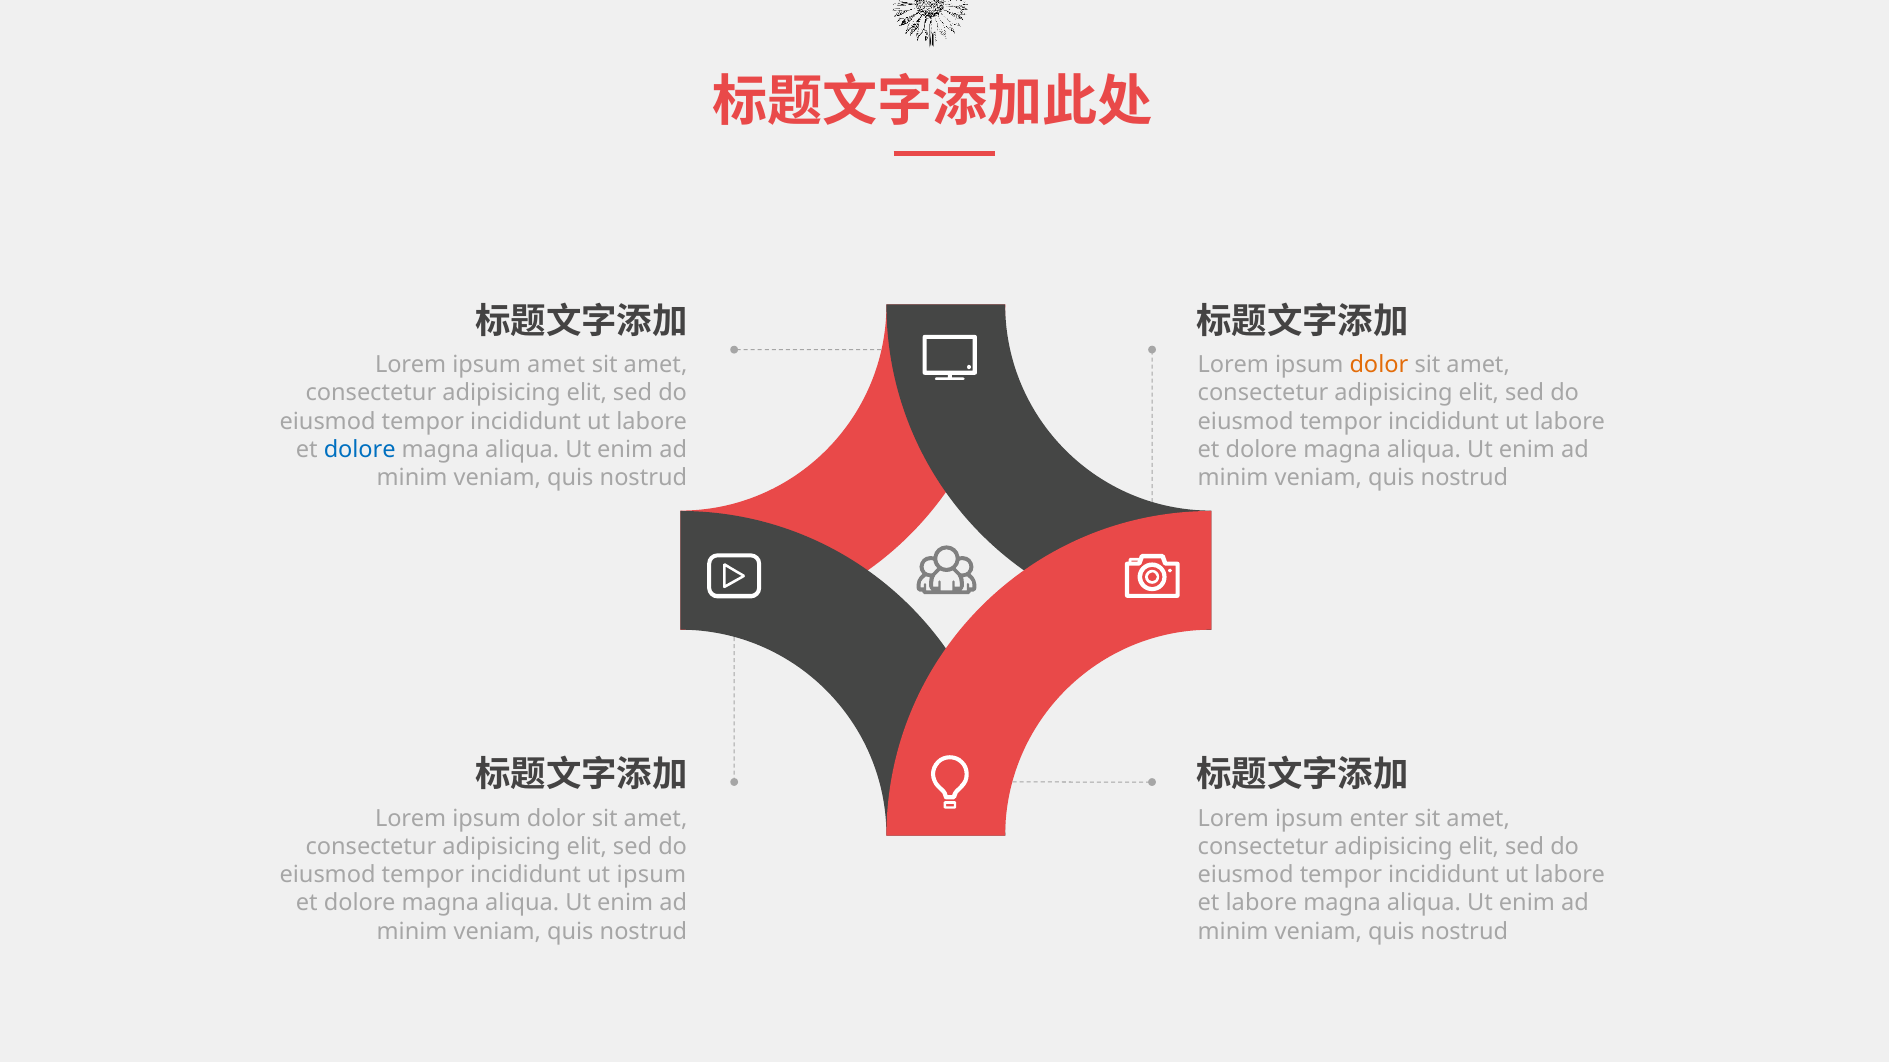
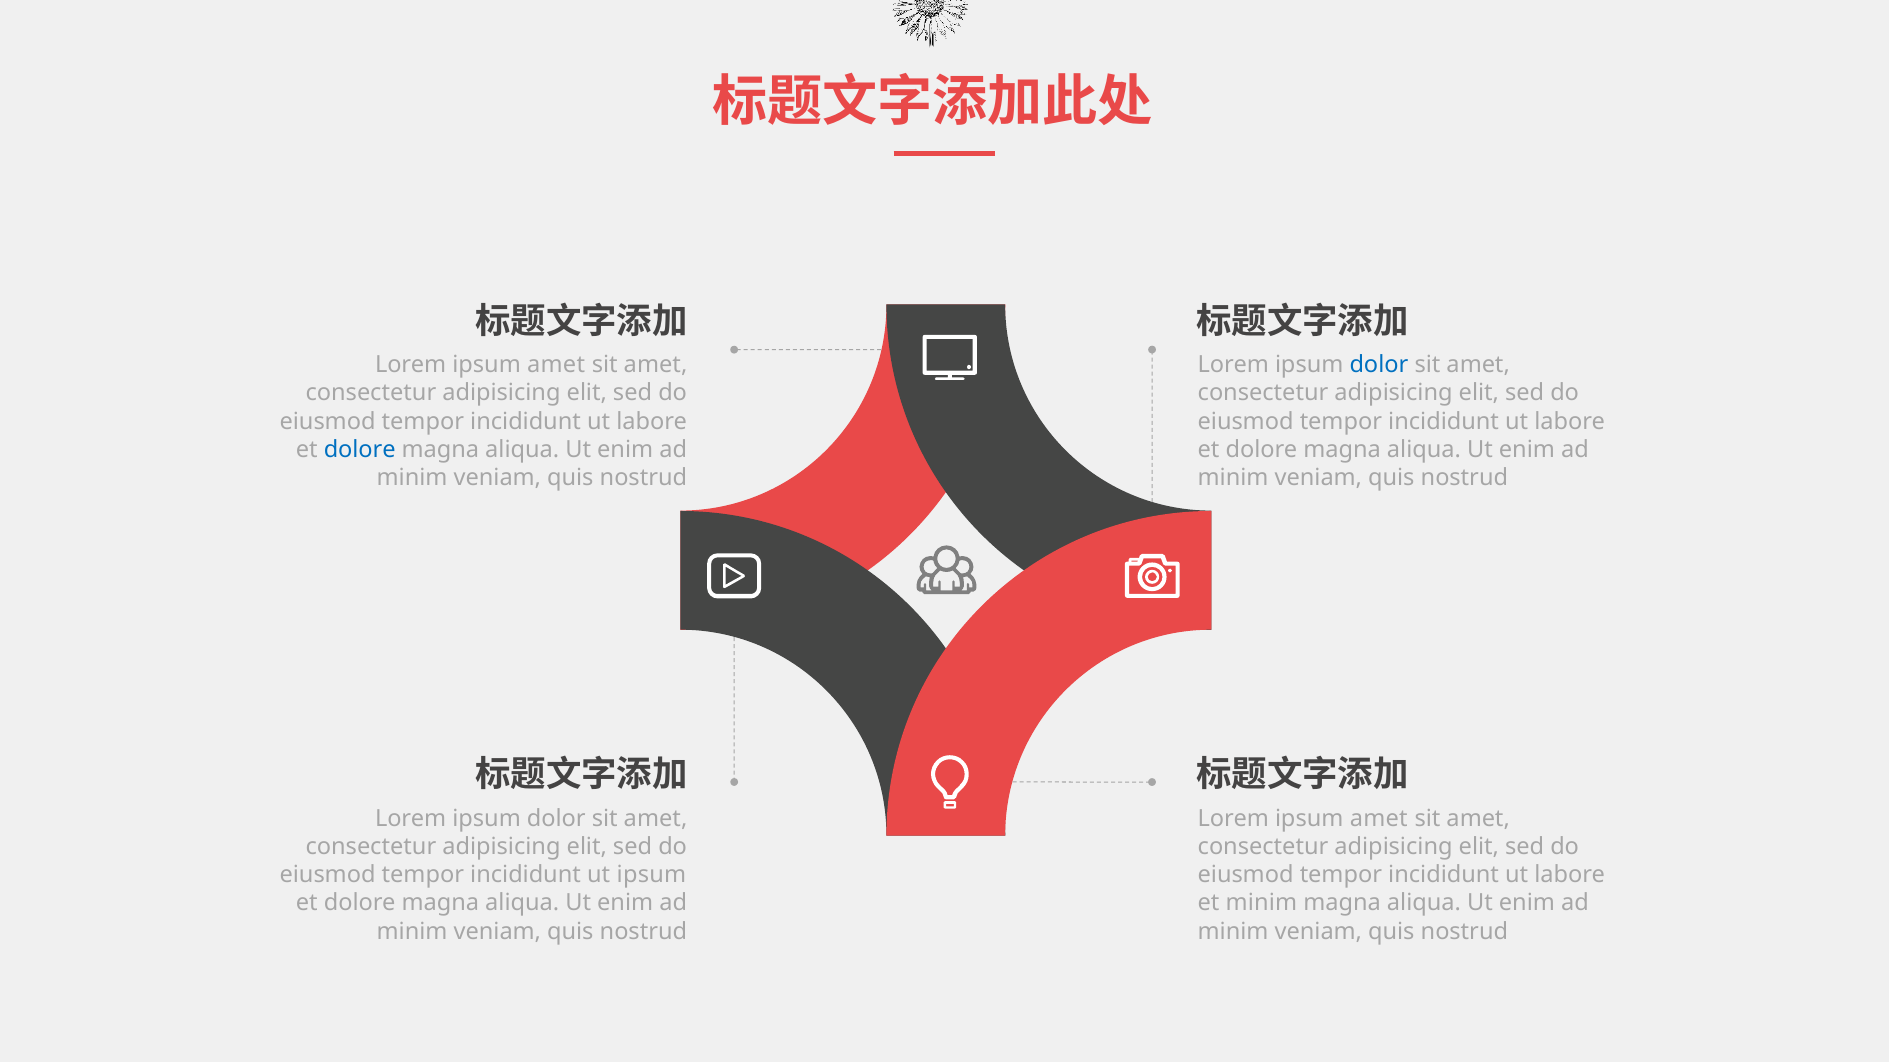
dolor colour: orange -> blue (1379, 365)
enter: enter -> amet (1379, 819)
et labore: labore -> minim (1261, 904)
